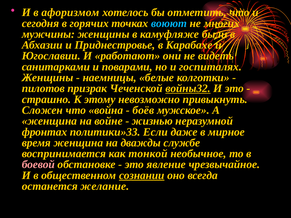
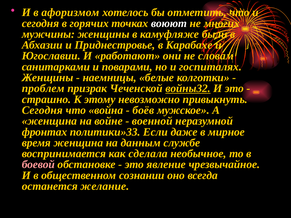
воюют colour: light blue -> white (169, 23)
видеть: видеть -> словам (216, 56)
пилотов: пилотов -> проблем (43, 89)
Сложен: Сложен -> Сегодня (42, 110)
жизнью: жизнью -> военной (152, 121)
дважды: дважды -> данным (141, 143)
тонкой: тонкой -> сделала (148, 154)
сознании underline: present -> none (142, 176)
